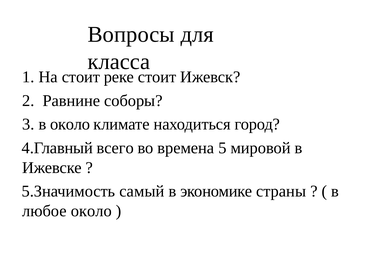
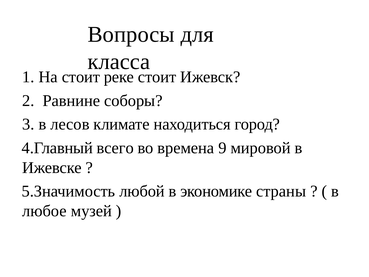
в около: около -> лесов (70, 124)
5: 5 -> 9 (222, 148)
самый: самый -> любой (142, 191)
любое около: около -> музей (91, 211)
